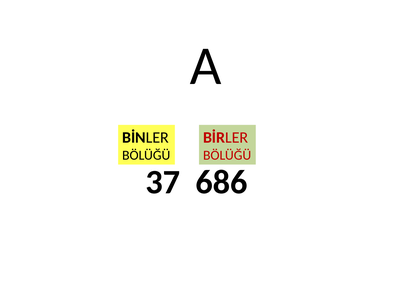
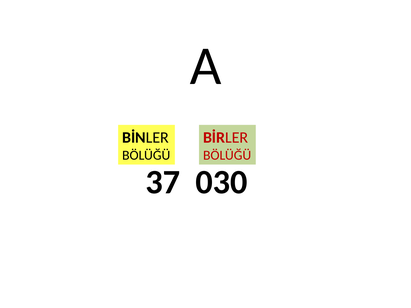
686: 686 -> 030 (222, 182)
